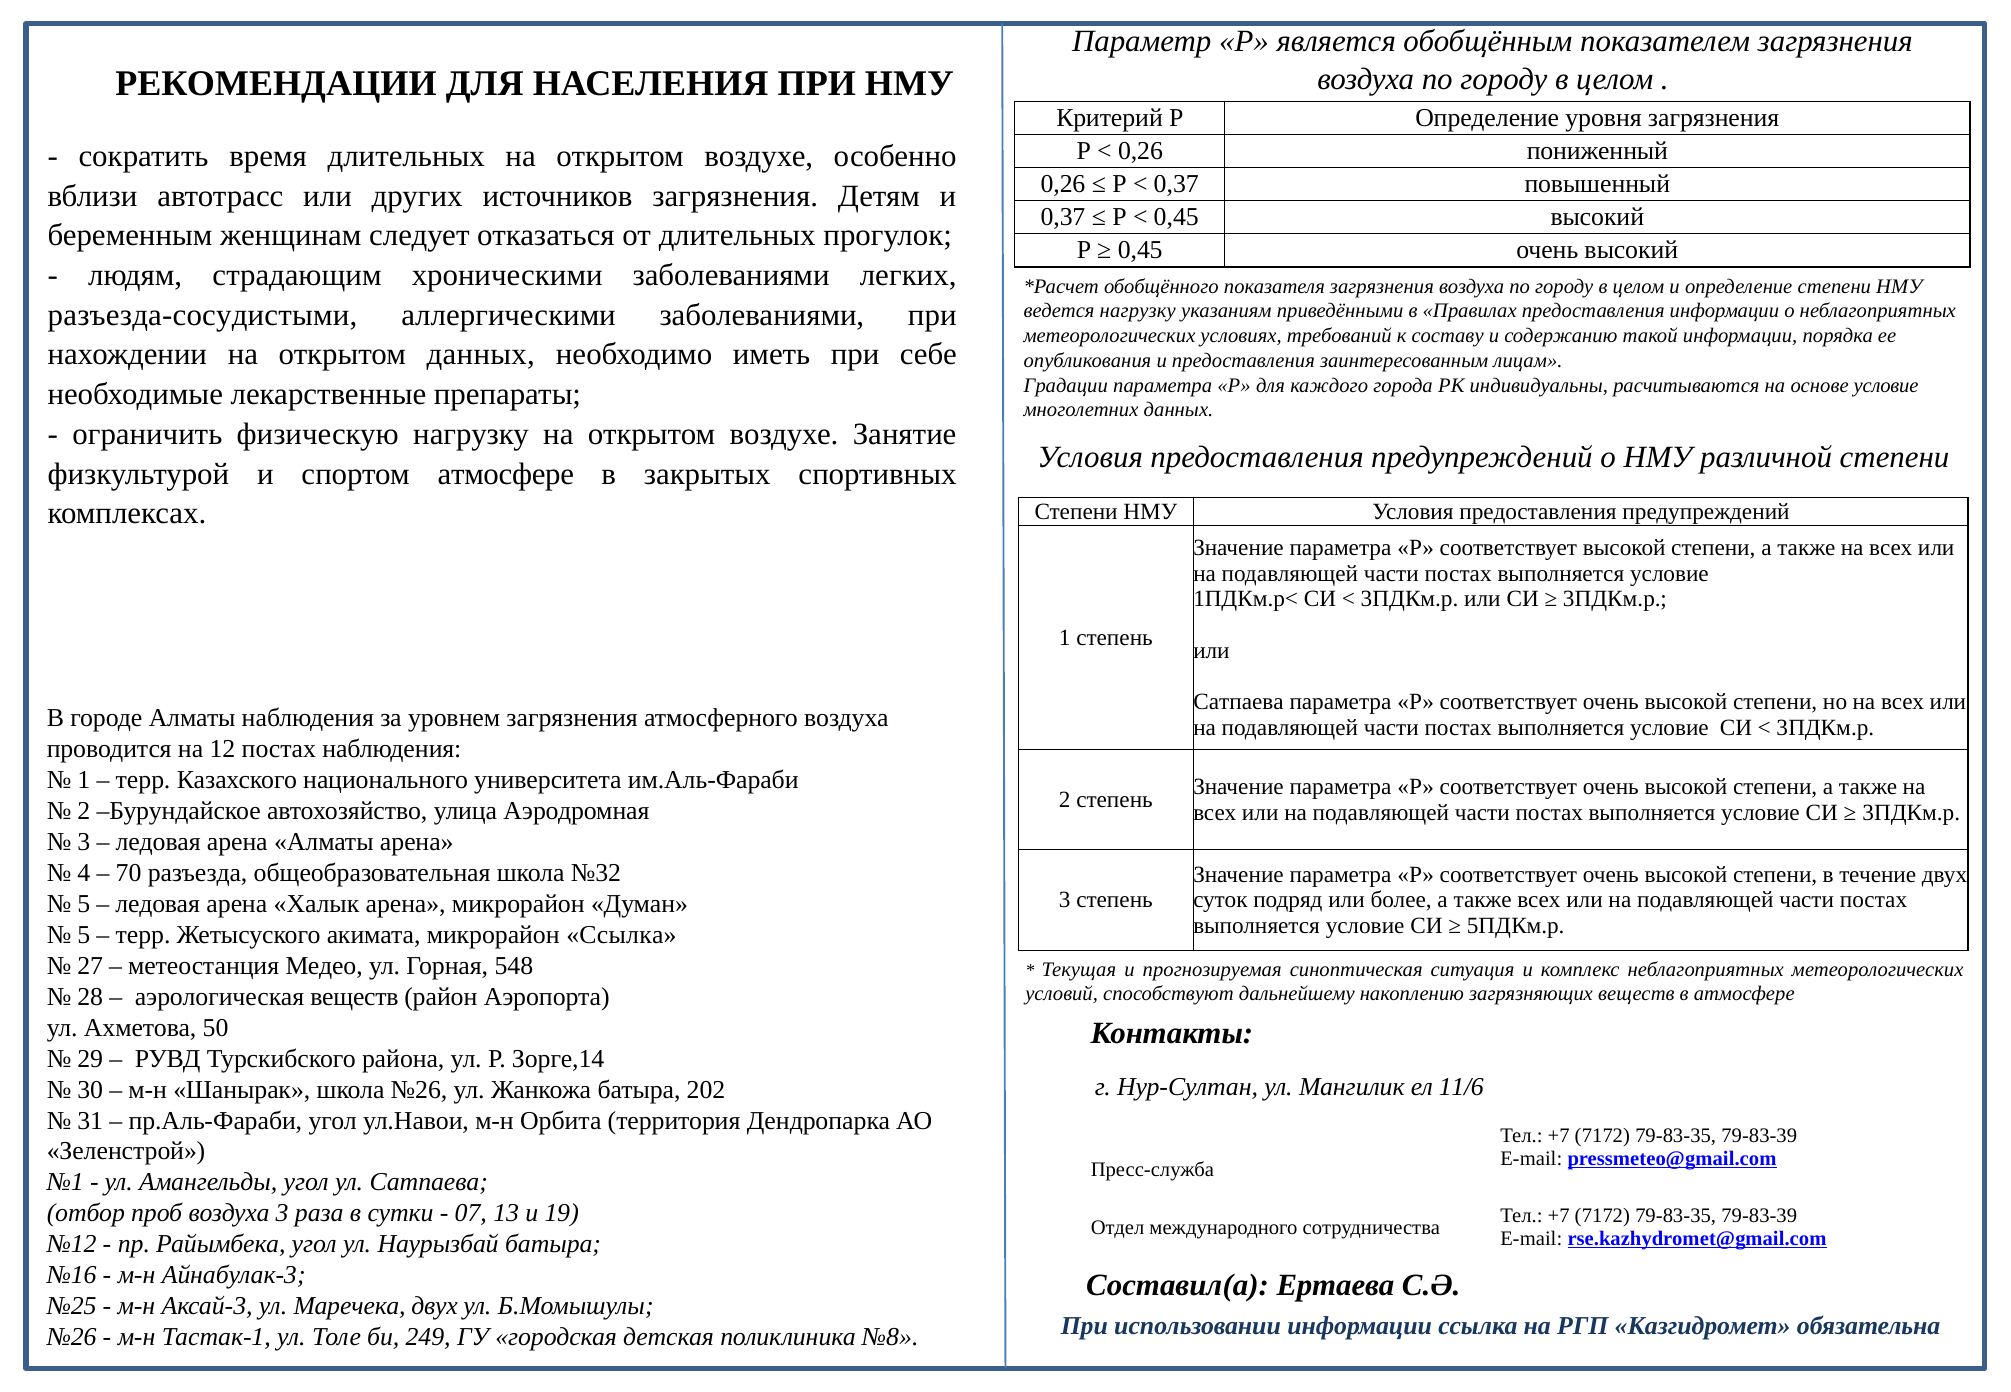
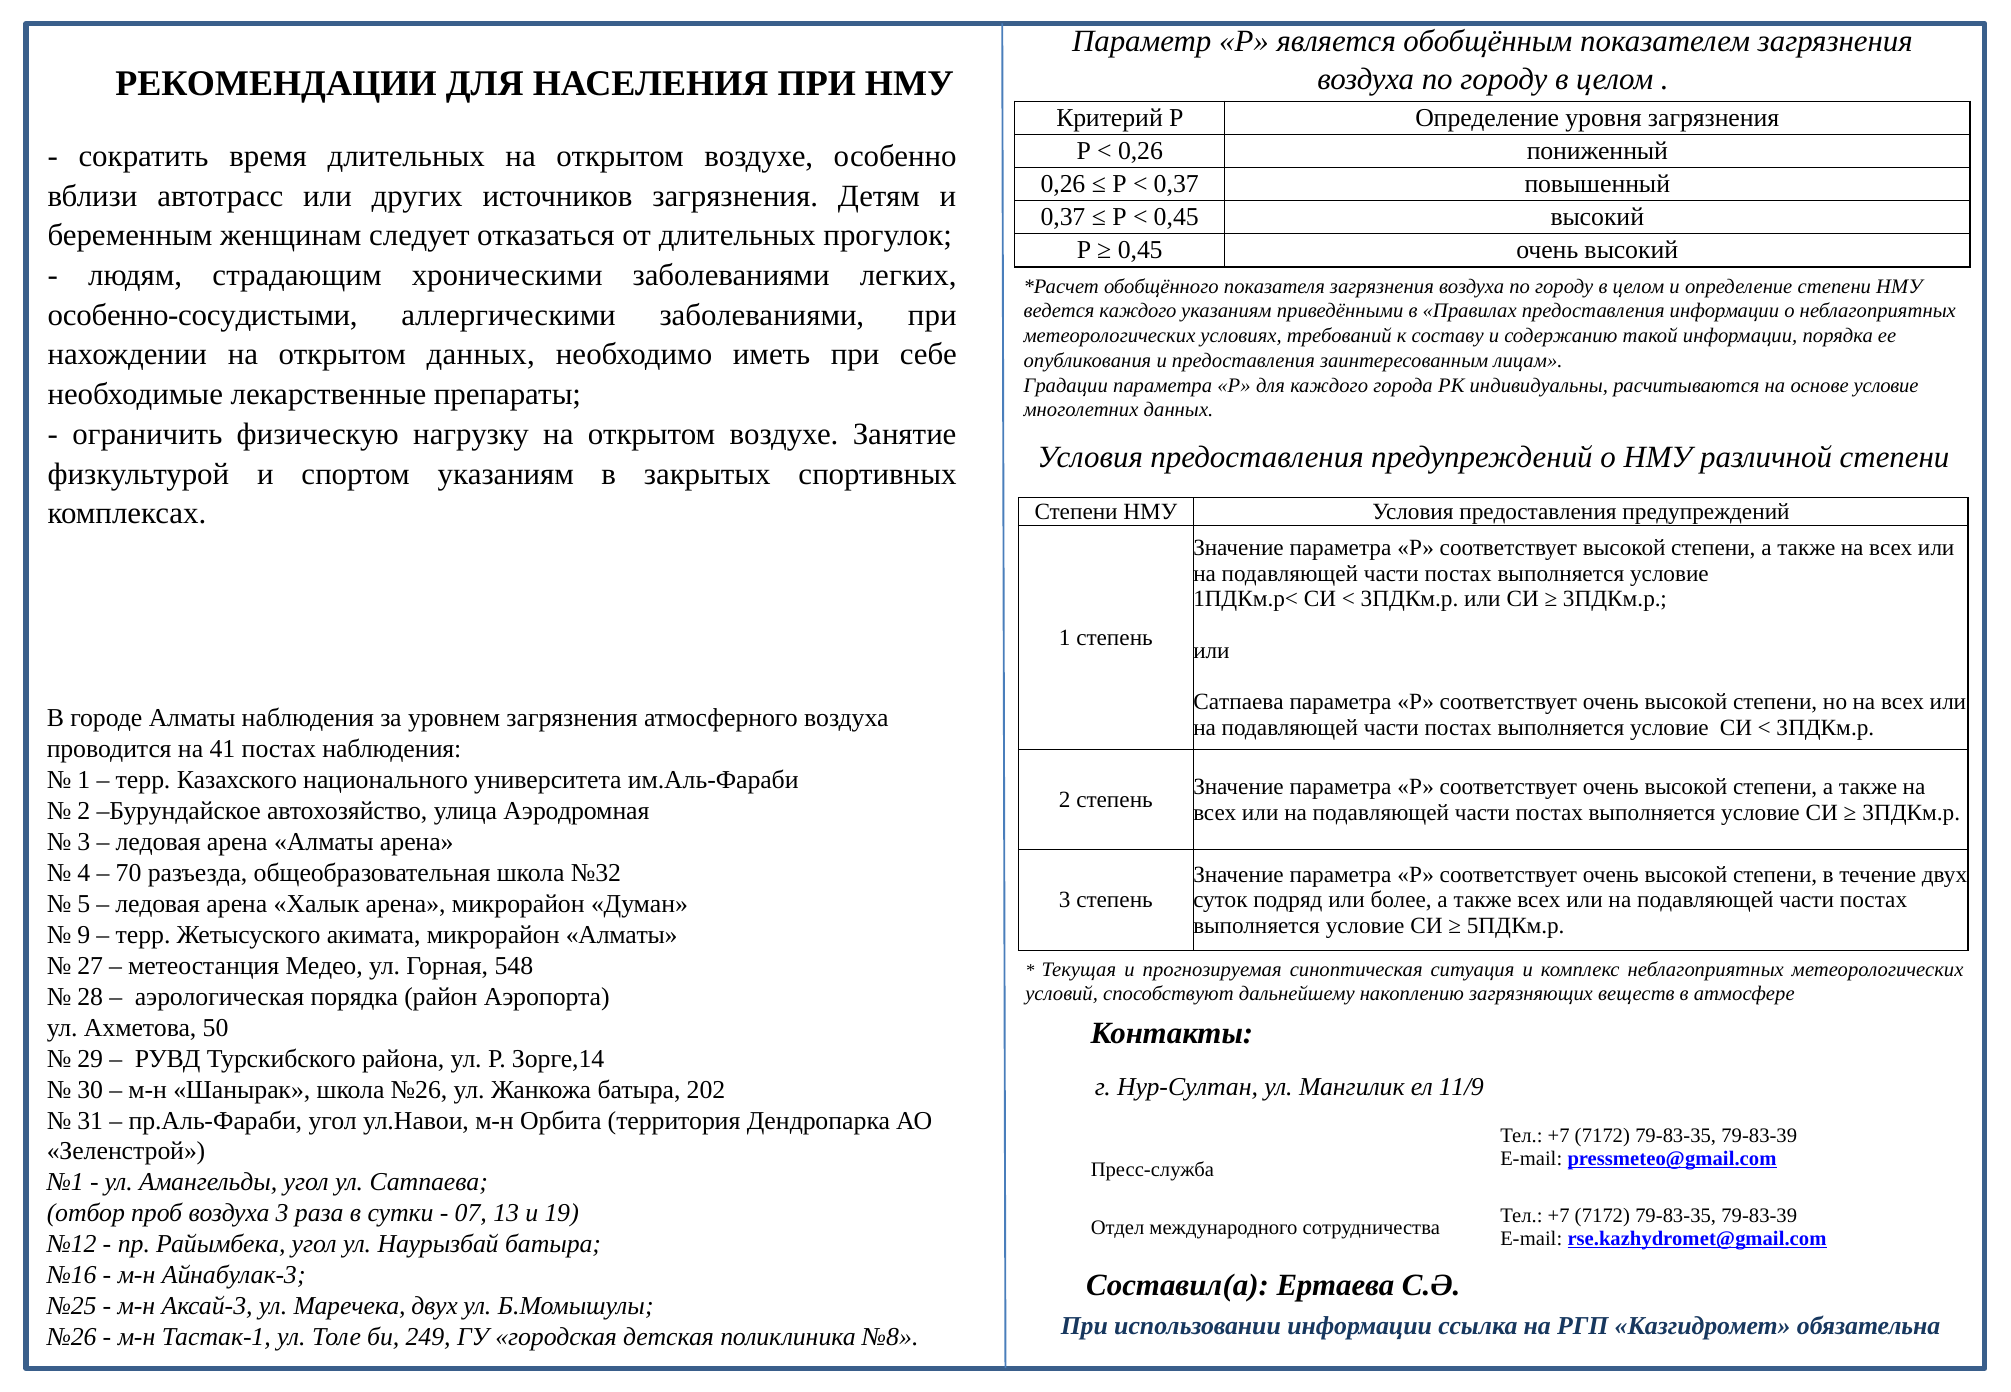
разъезда-сосудистыми: разъезда-сосудистыми -> особенно-сосудистыми (203, 315)
ведется нагрузку: нагрузку -> каждого (1138, 311)
спортом атмосфере: атмосфере -> указаниям (506, 474)
12: 12 -> 41 (222, 749)
5: 5 -> 9 (84, 935)
микрорайон Ссылка: Ссылка -> Алматы (622, 935)
аэрологическая веществ: веществ -> порядка (354, 997)
11/6: 11/6 -> 11/9 (1461, 1088)
